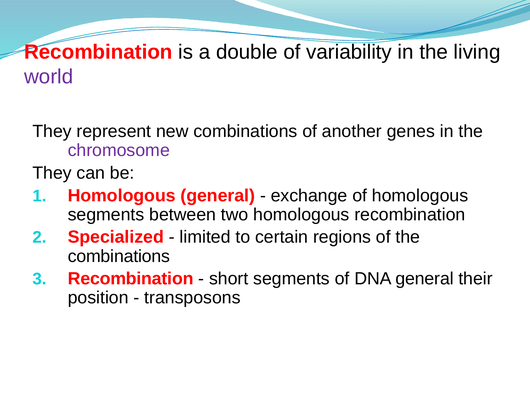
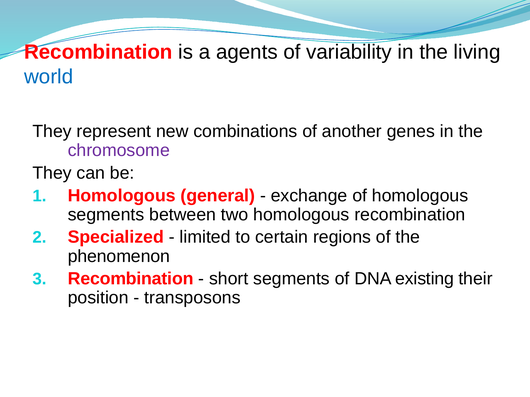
double: double -> agents (247, 52)
world colour: purple -> blue (49, 77)
combinations: combinations -> phenomenon (119, 257)
DNA general: general -> existing (425, 279)
